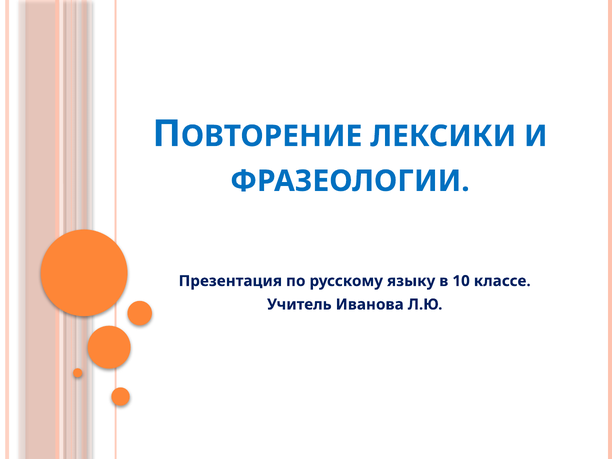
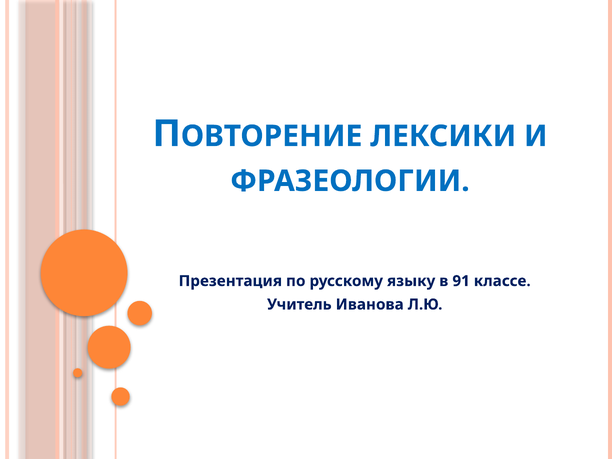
10: 10 -> 91 (461, 281)
